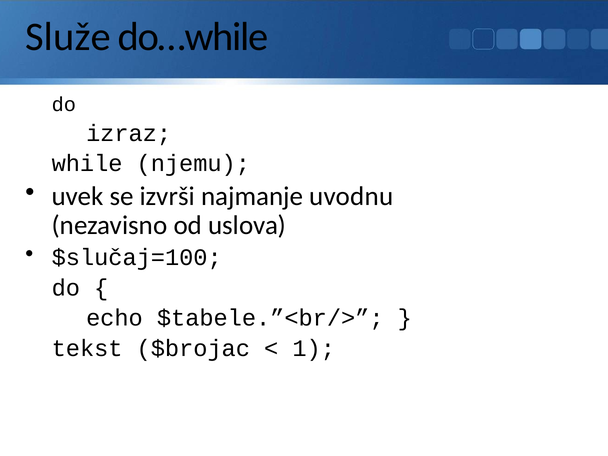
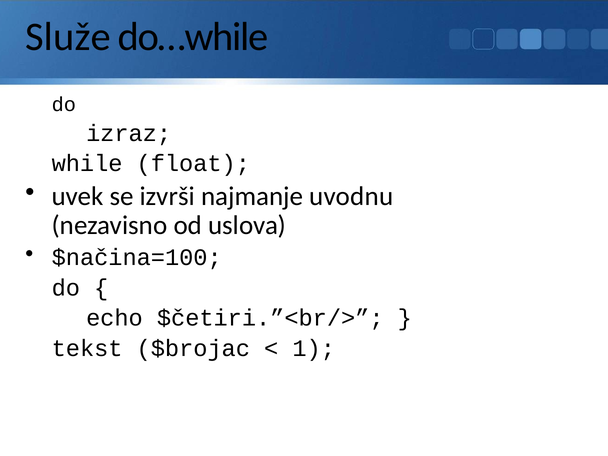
njemu: njemu -> float (193, 163)
$slučaj=100: $slučaj=100 -> $načina=100 (137, 258)
$tabele.”<br/>: $tabele.”<br/> -> $četiri.”<br/> (270, 318)
